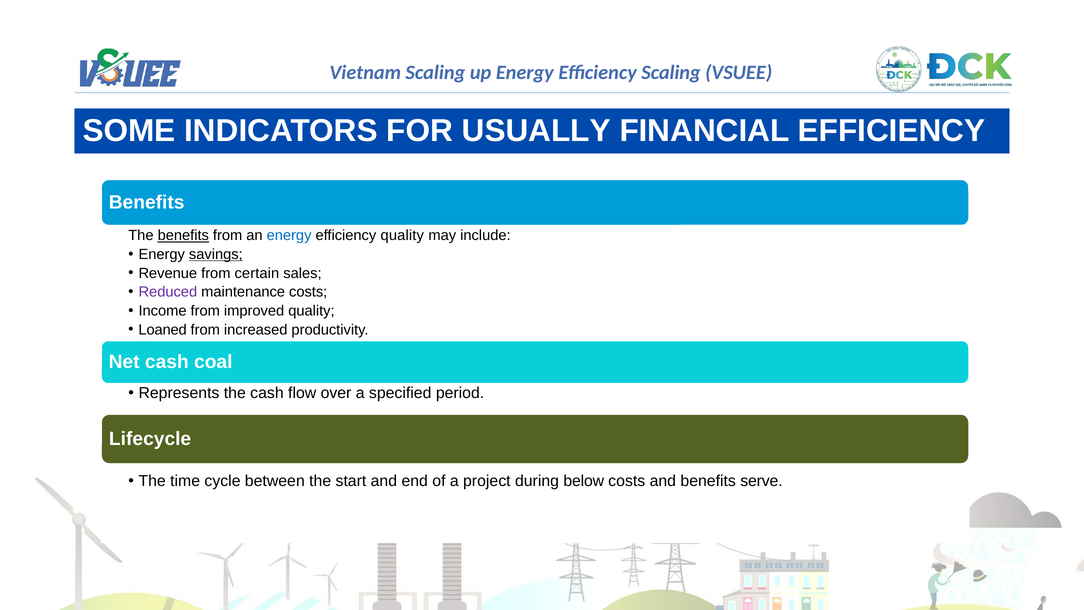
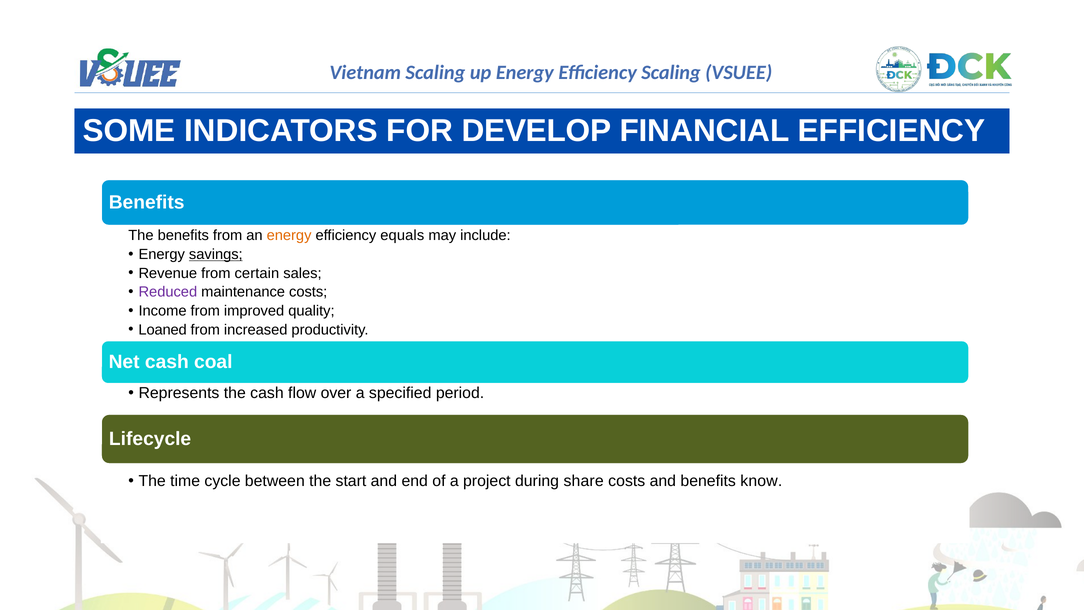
USUALLY: USUALLY -> DEVELOP (536, 131)
benefits underline: present -> none (183, 235)
energy colour: blue -> orange (289, 235)
efficiency quality: quality -> equals (402, 235)
below: below -> share (584, 481)
serve: serve -> know (761, 481)
